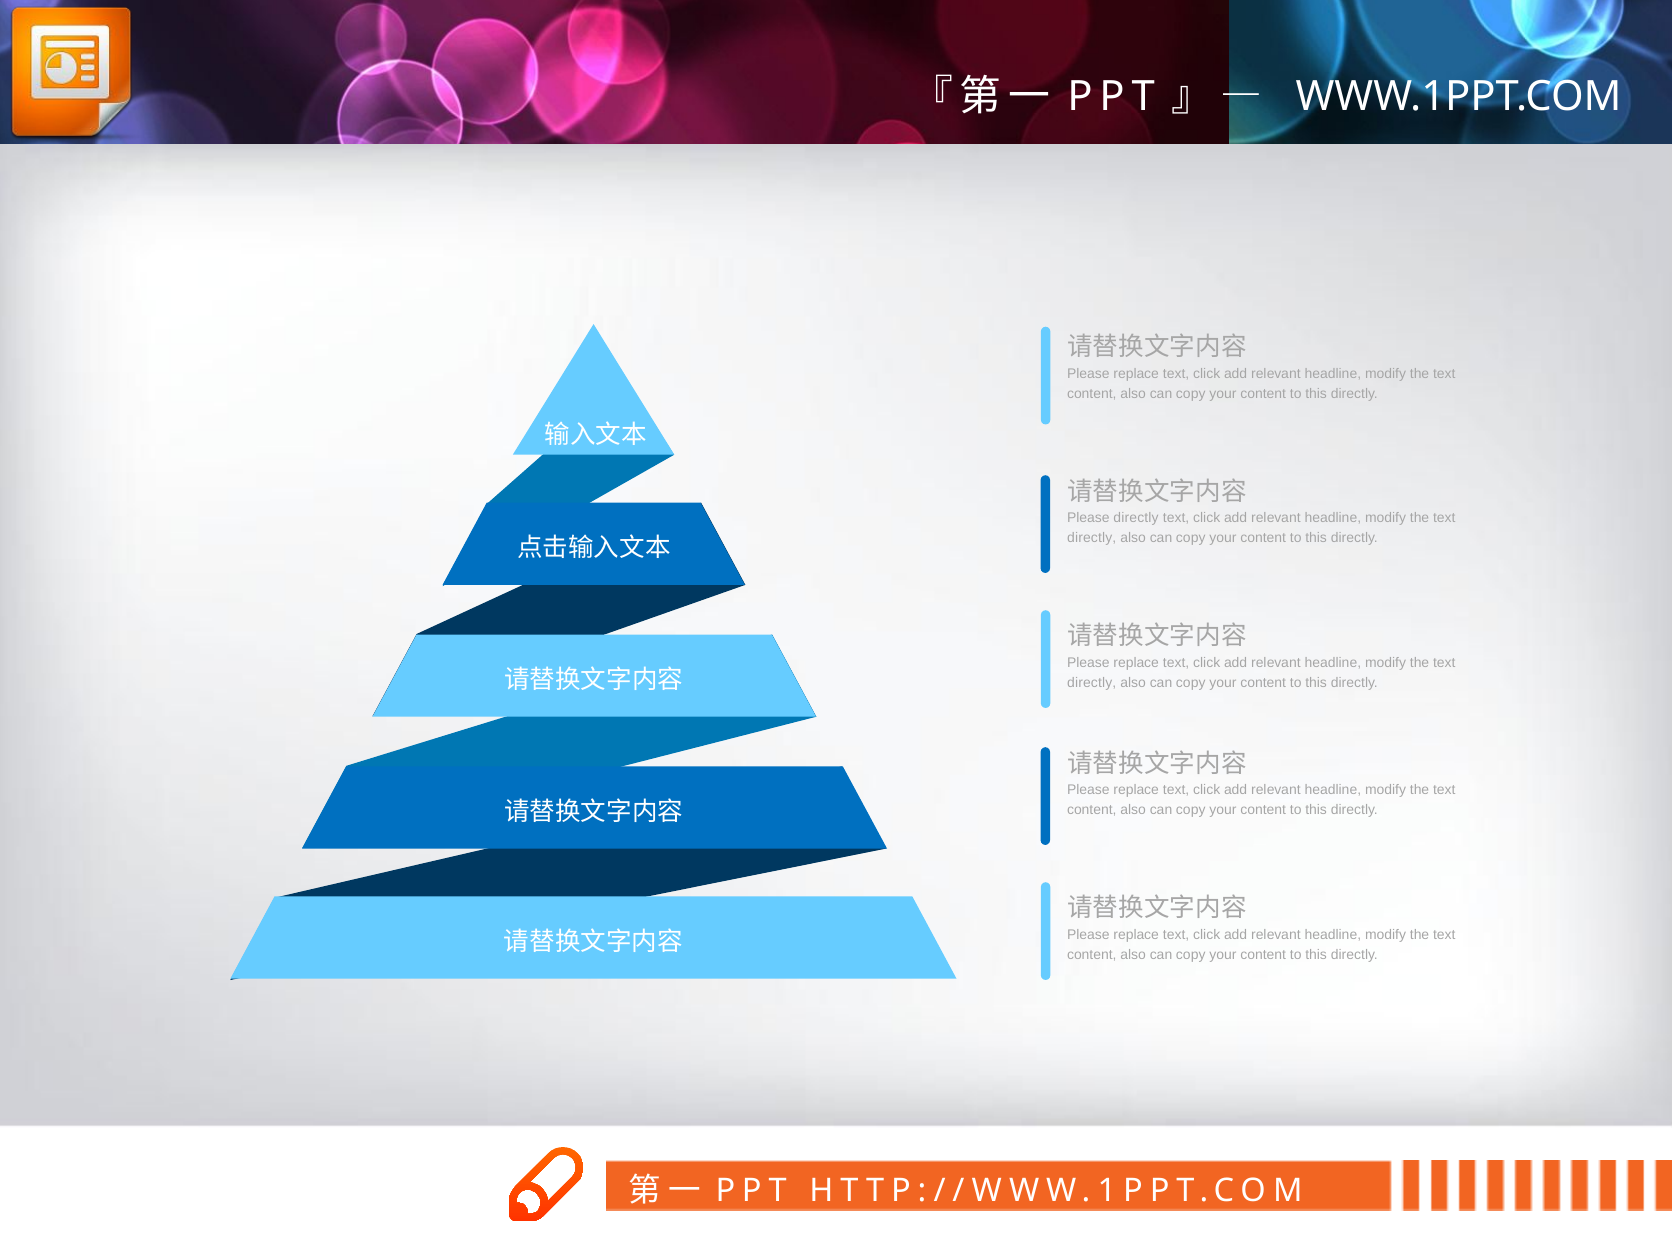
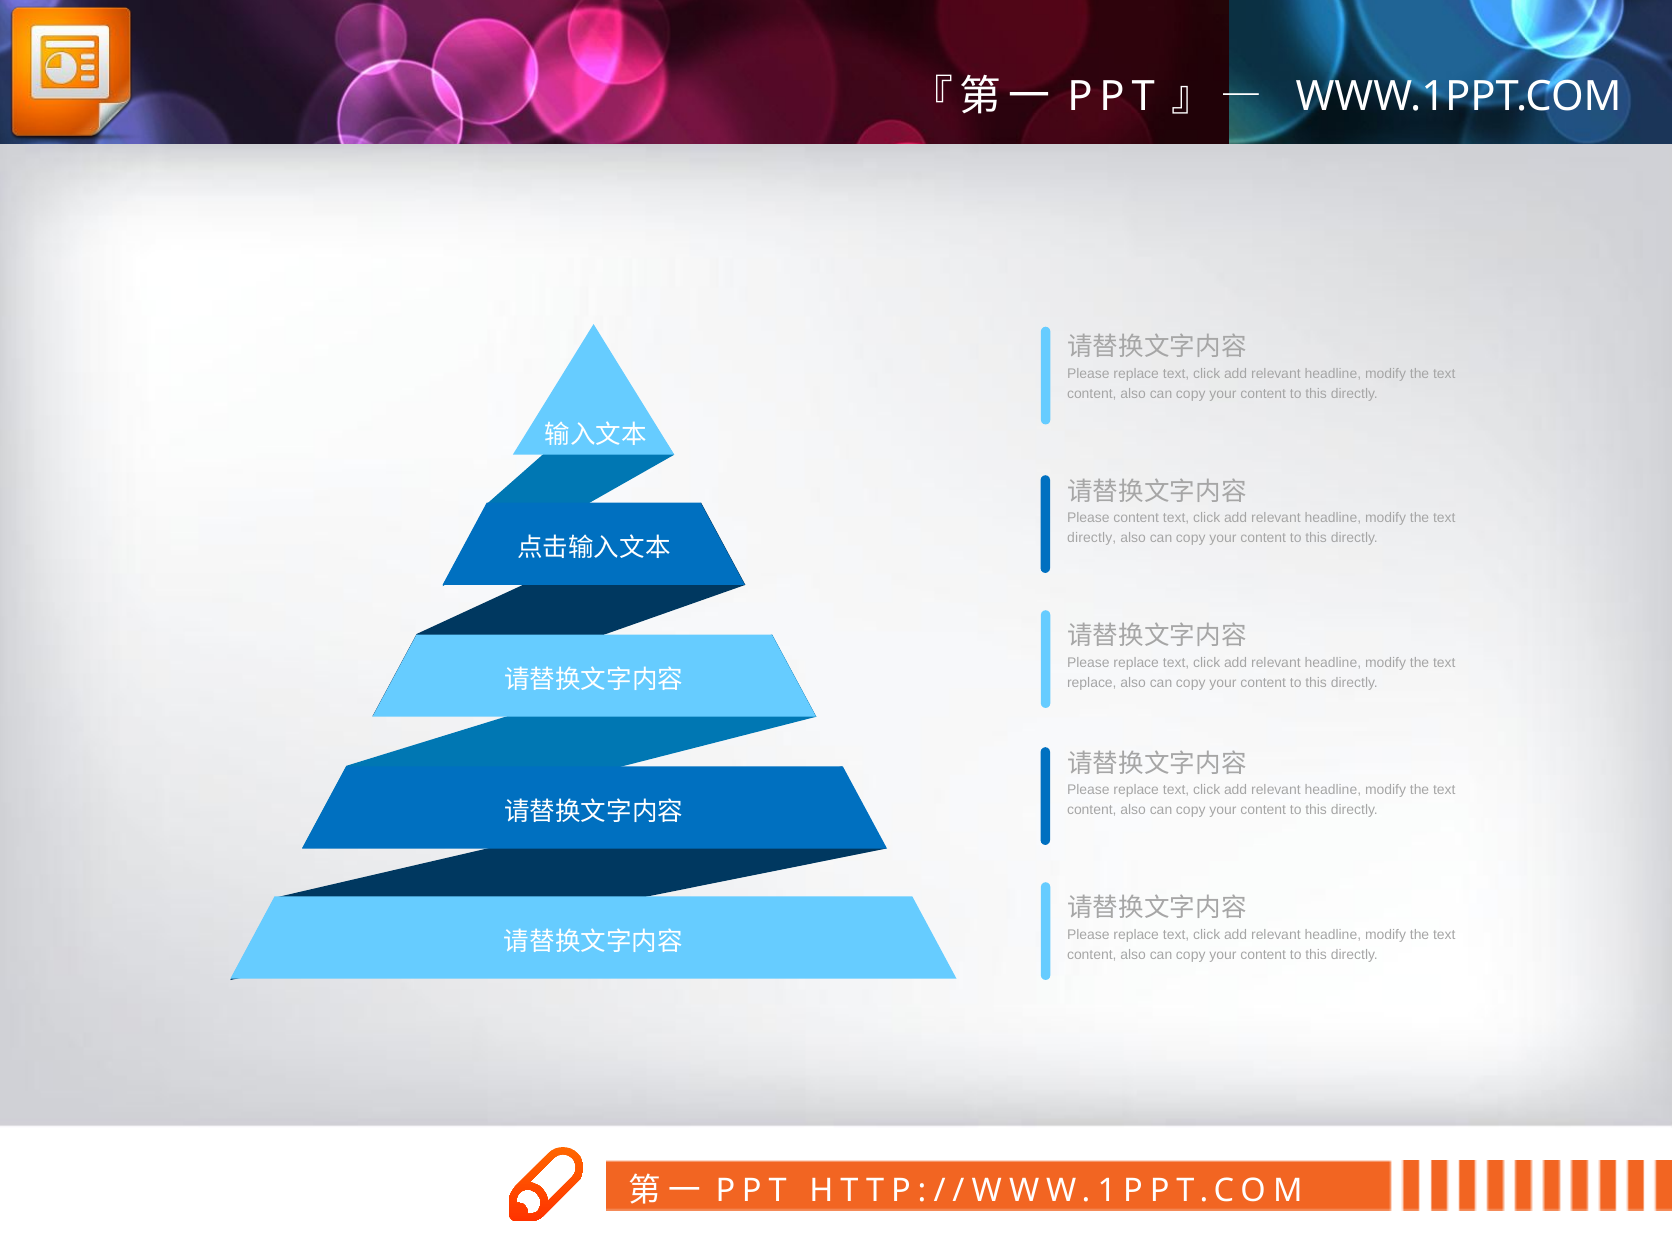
Please directly: directly -> content (1136, 518)
directly: directly -> replace (1092, 683)
